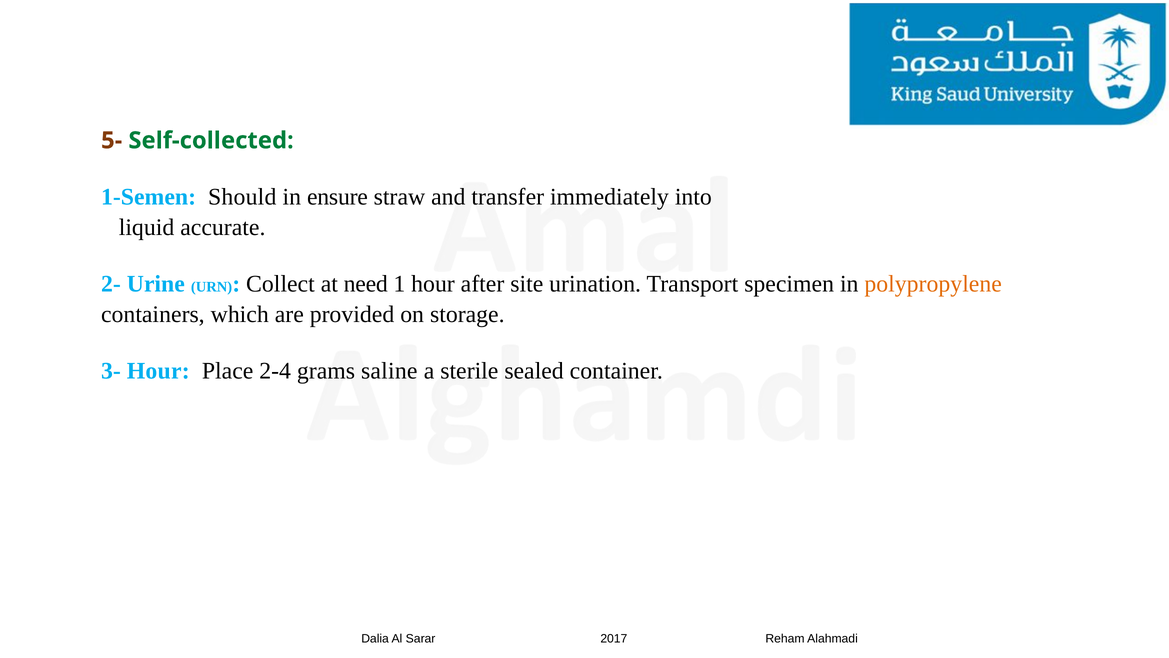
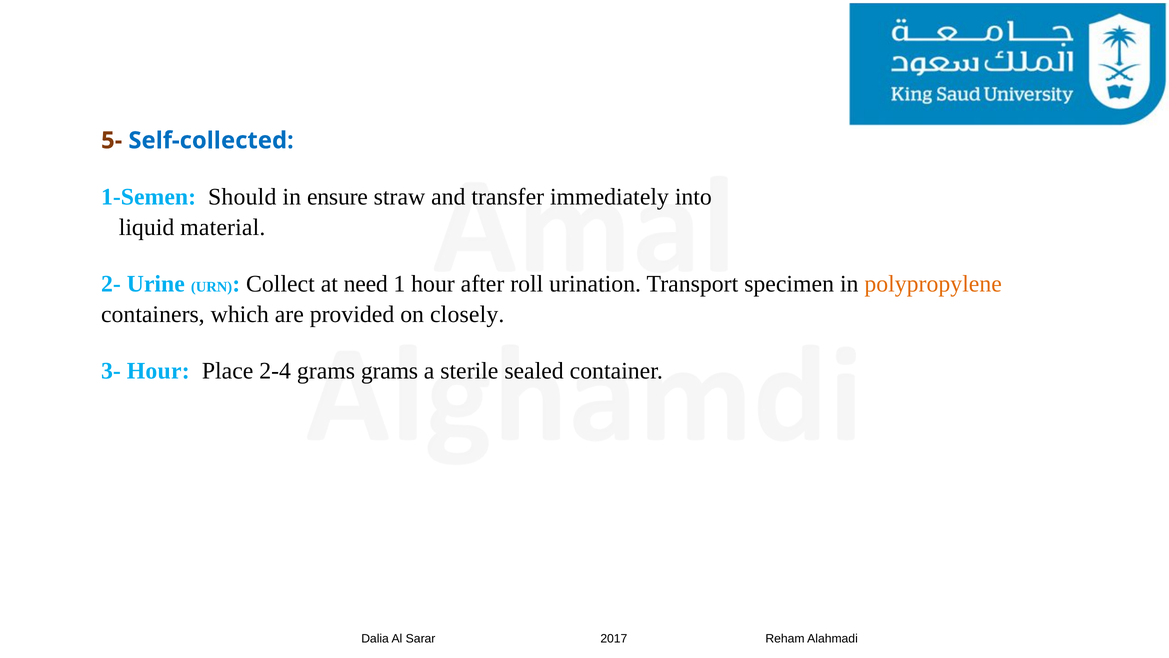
Self-collected colour: green -> blue (211, 140)
accurate: accurate -> material (223, 227)
site: site -> roll (527, 284)
storage: storage -> closely (467, 314)
grams saline: saline -> grams (389, 371)
